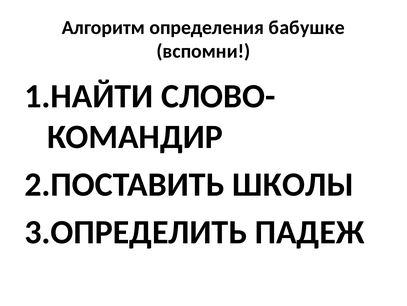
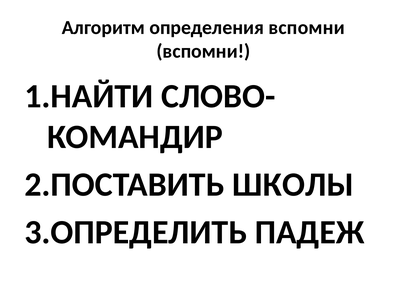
определения бабушке: бабушке -> вспомни (307, 28)
